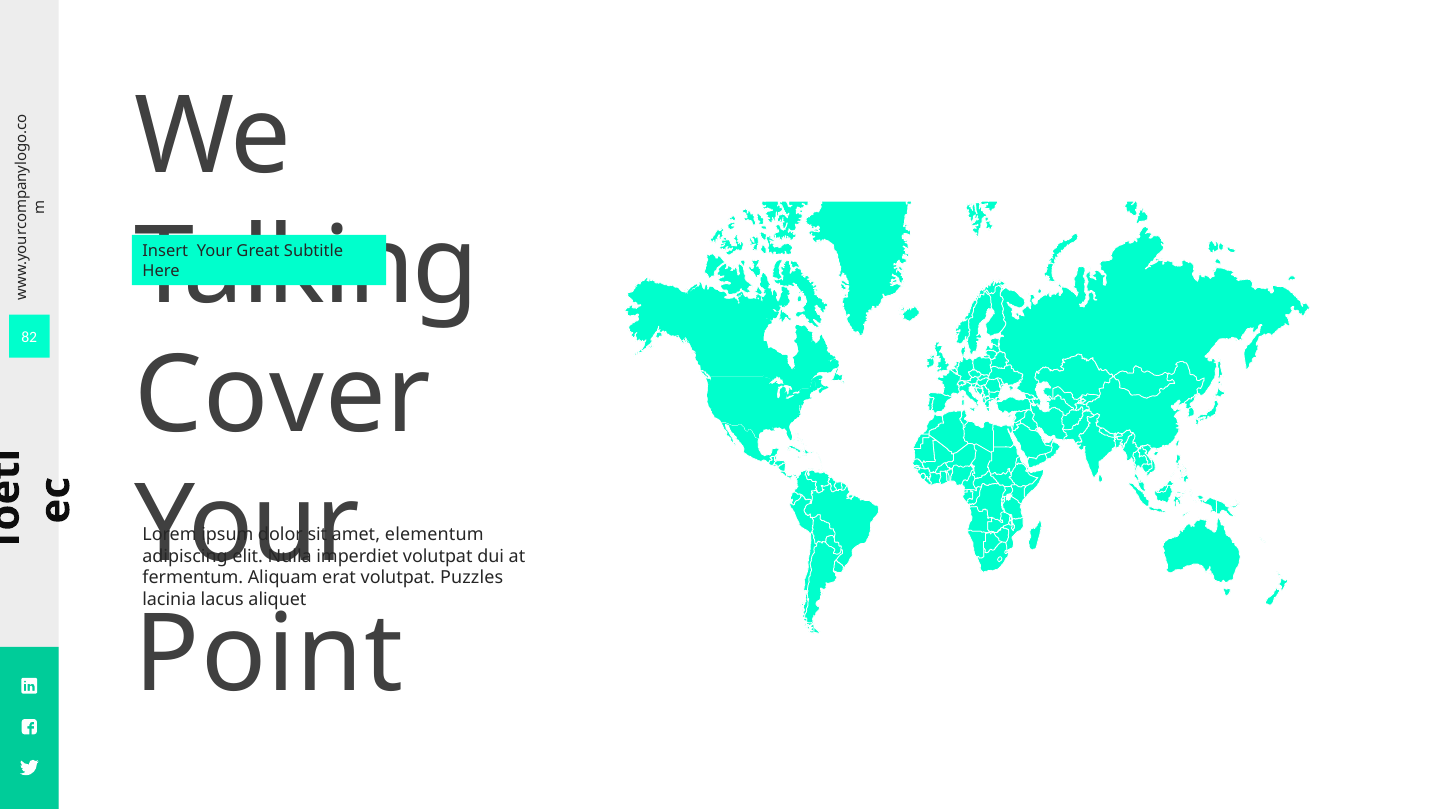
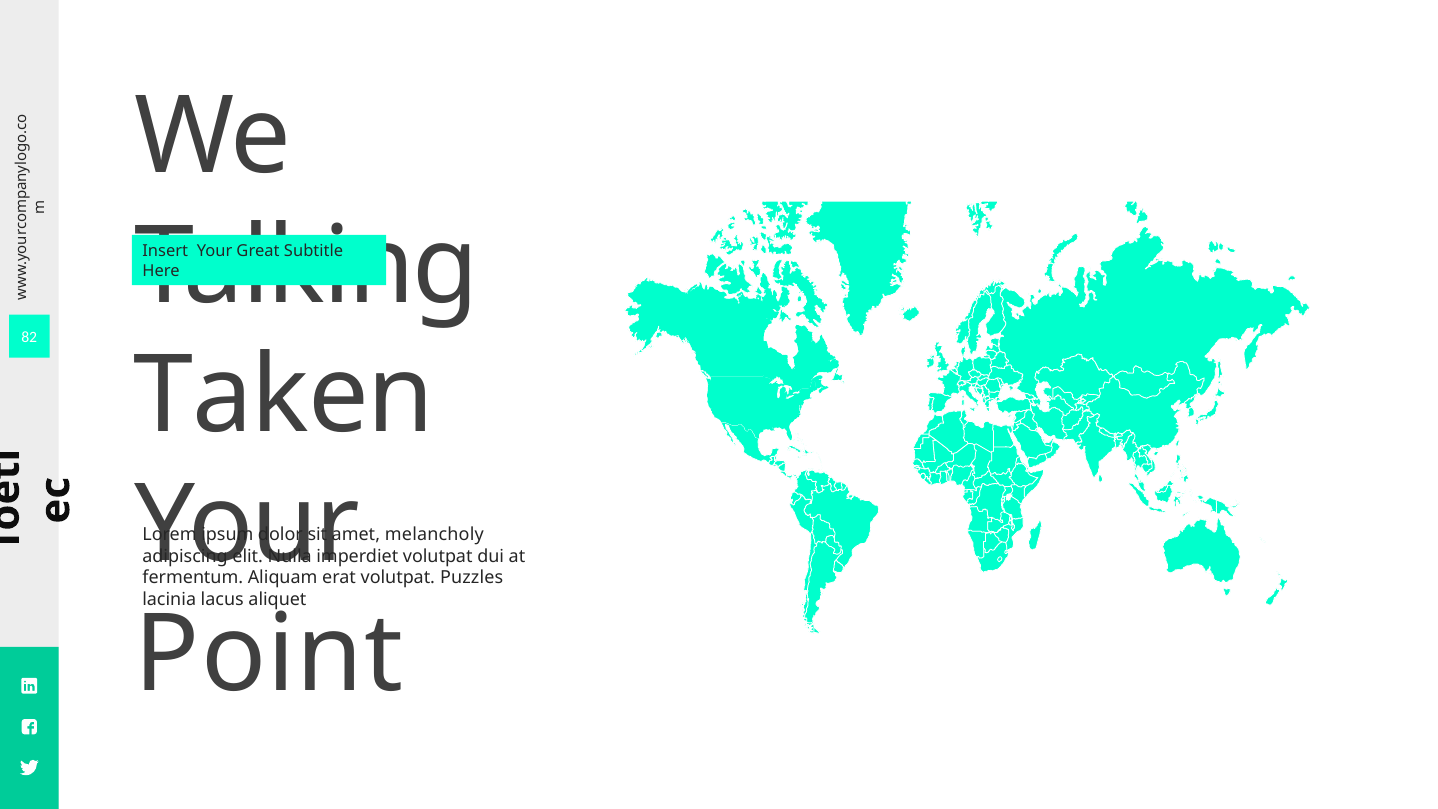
Cover: Cover -> Taken (284, 396)
elementum: elementum -> melancholy (434, 535)
